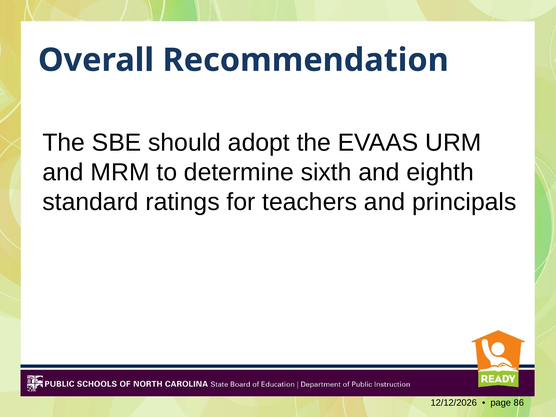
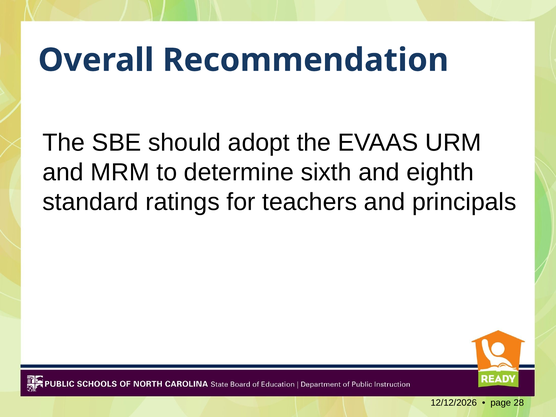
86: 86 -> 28 (519, 403)
